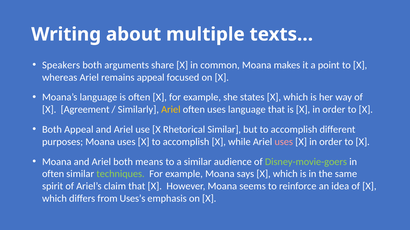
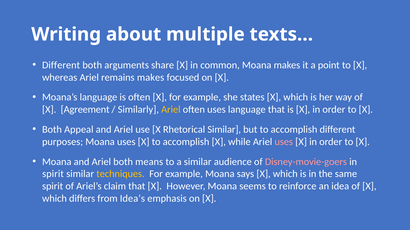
Speakers: Speakers -> Different (61, 65)
remains appeal: appeal -> makes (151, 78)
Disney-movie-goers colour: light green -> pink (306, 162)
often: often -> spirit (53, 174)
techniques colour: light green -> yellow (121, 174)
Uses’s: Uses’s -> Idea’s (132, 199)
